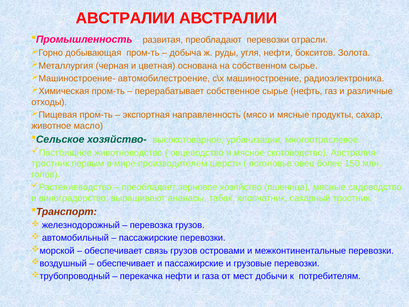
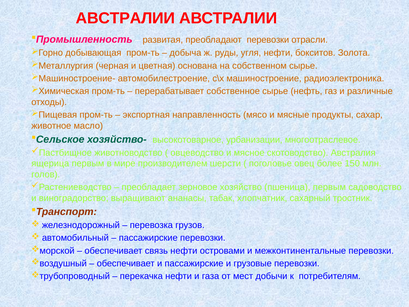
тростник: тростник -> ящерица (50, 164)
пшеница мясные: мясные -> первым (329, 187)
связь грузов: грузов -> нефти (184, 251)
